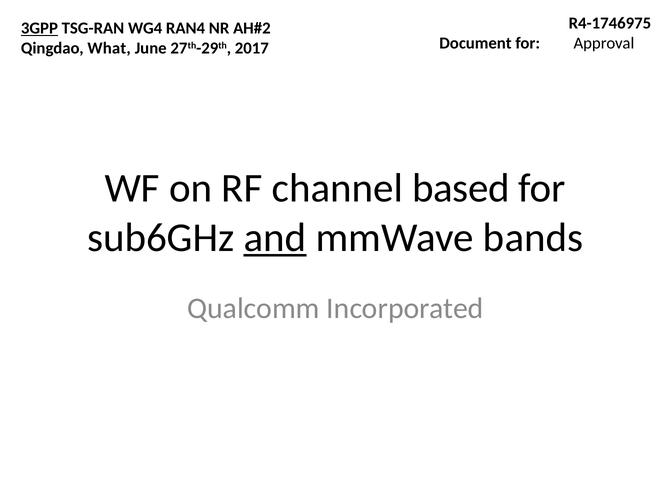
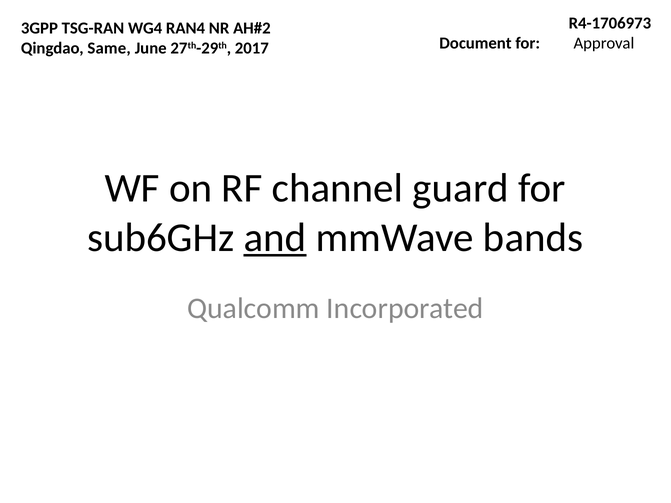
R4-1746975: R4-1746975 -> R4-1706973 (610, 23)
3GPP underline: present -> none (39, 28)
What: What -> Same (109, 48)
based: based -> guard (461, 189)
